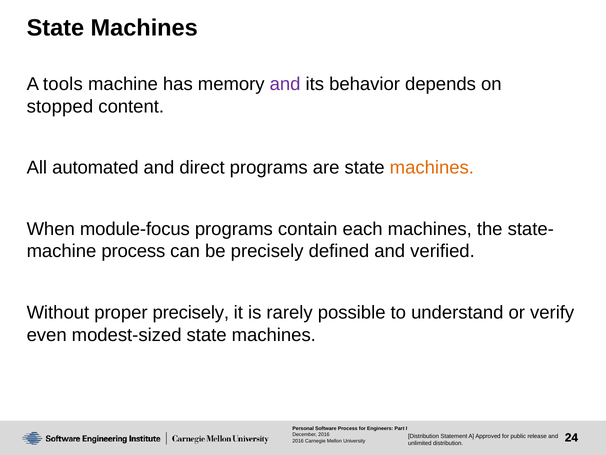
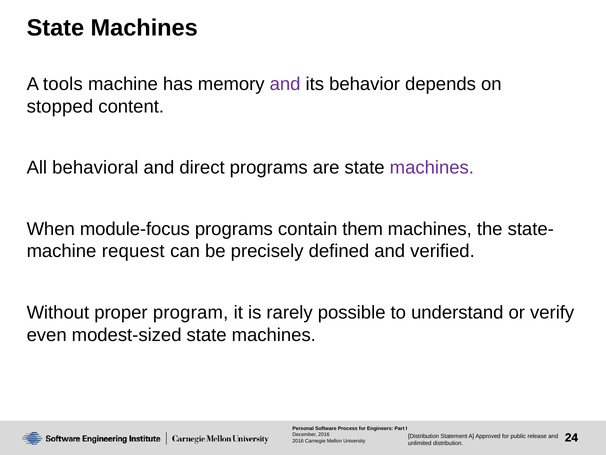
automated: automated -> behavioral (95, 168)
machines colour: orange -> purple (432, 168)
each: each -> them (363, 229)
machine process: process -> request (133, 251)
proper precisely: precisely -> program (191, 312)
